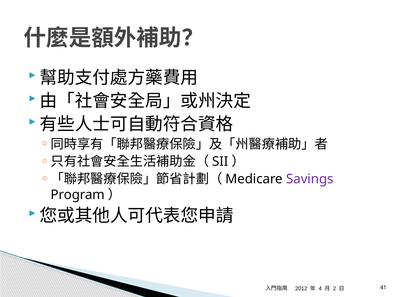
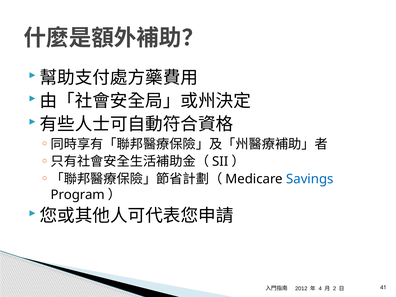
Savings colour: purple -> blue (310, 179)
